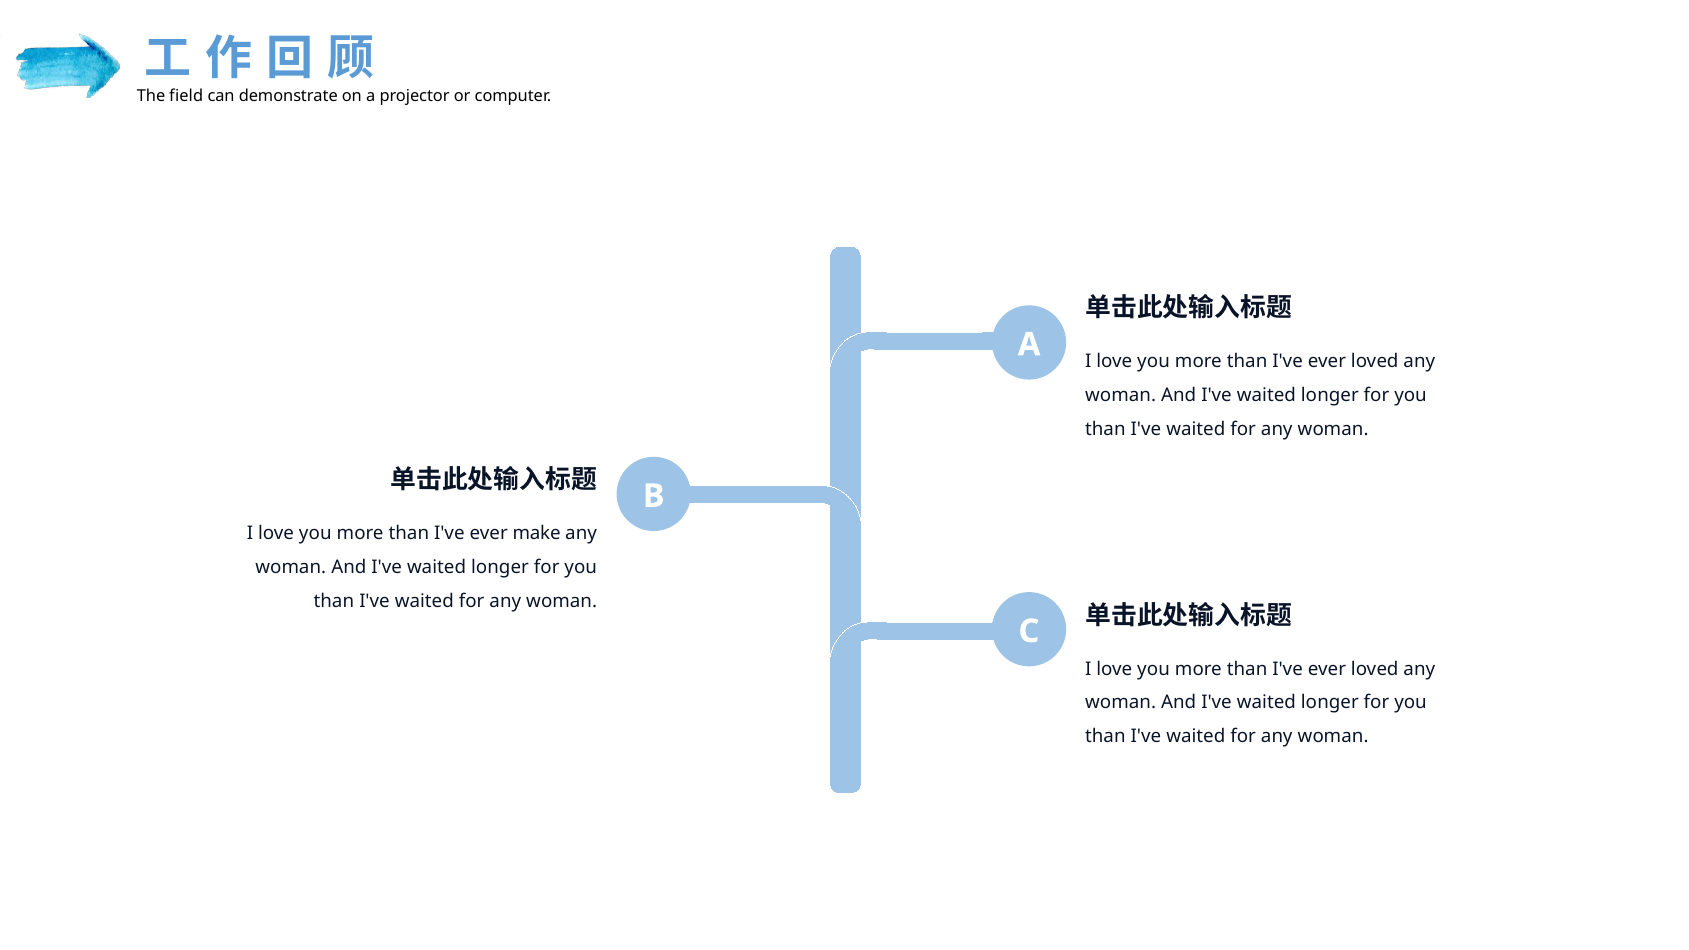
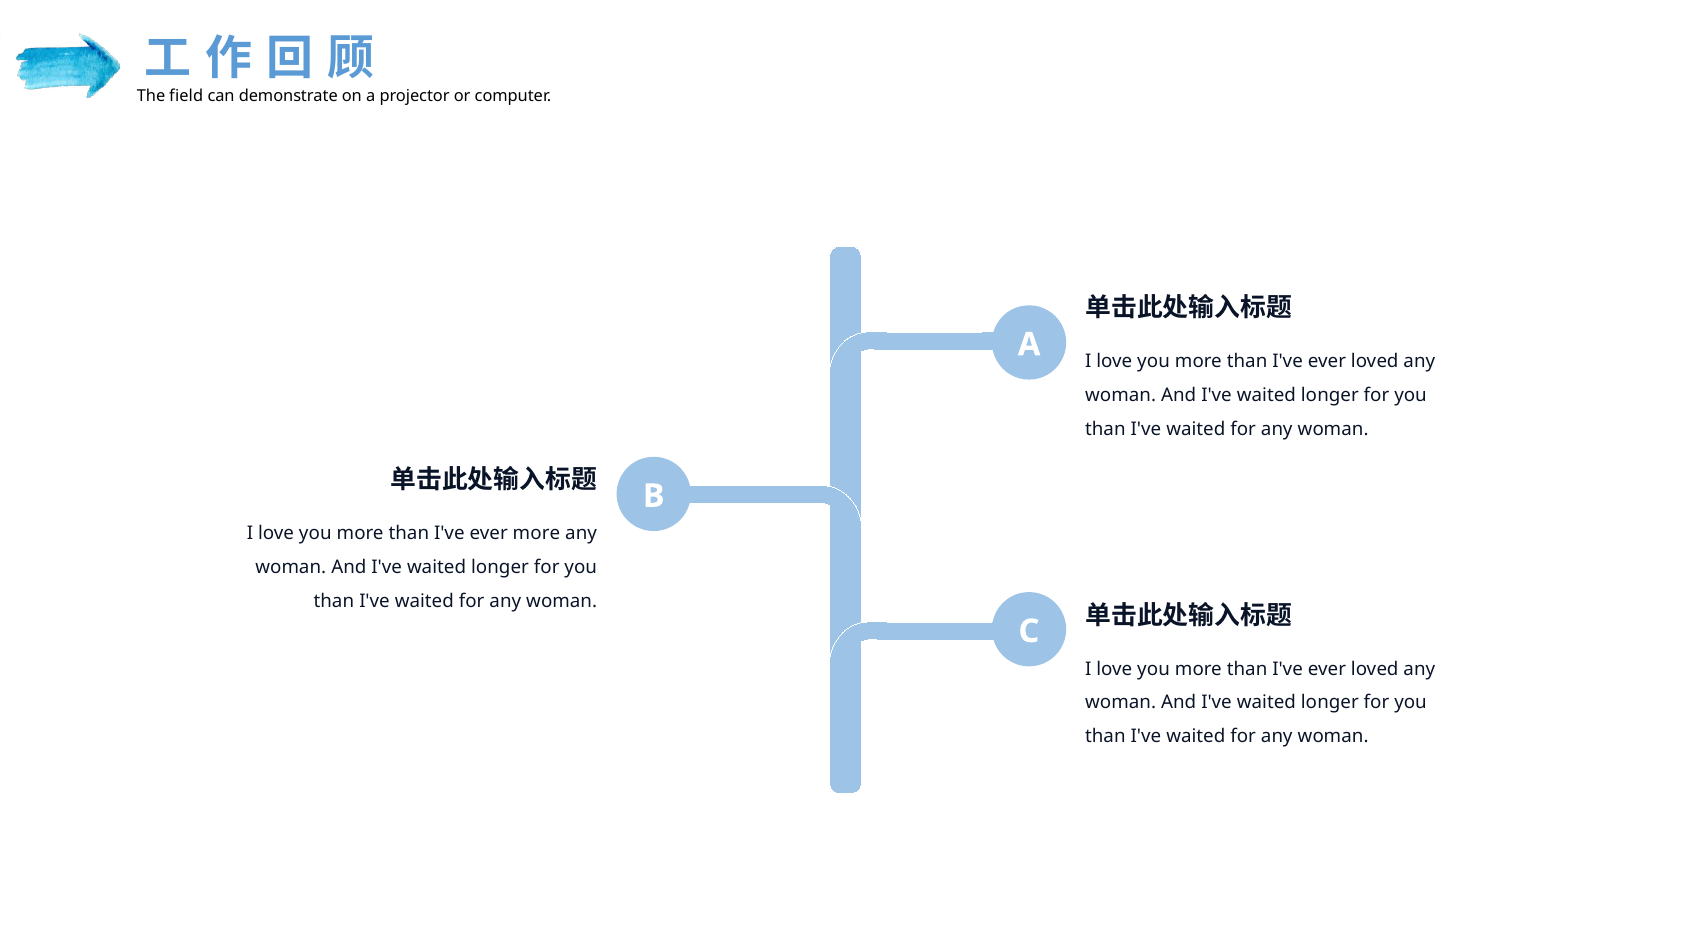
ever make: make -> more (536, 534)
